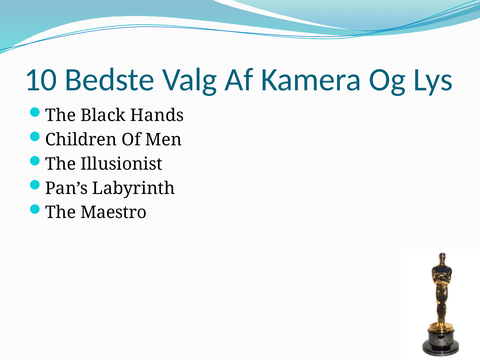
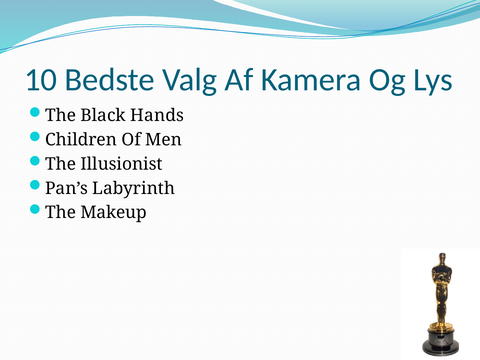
Maestro: Maestro -> Makeup (114, 213)
